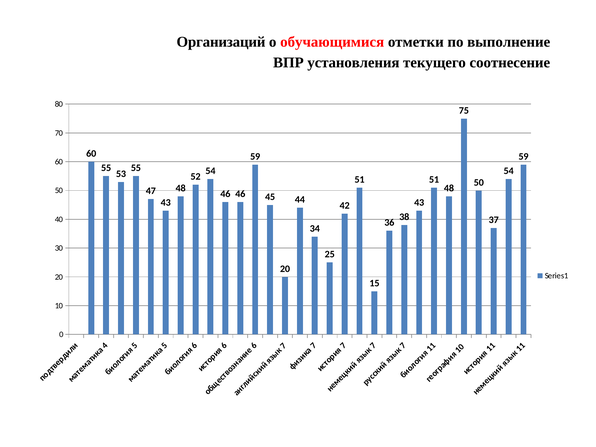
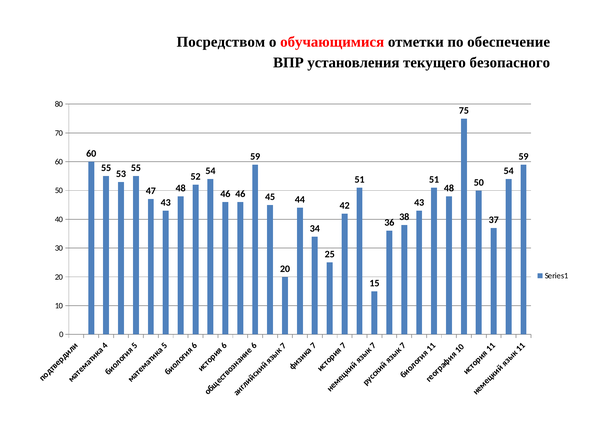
Организаций: Организаций -> Посредством (221, 42)
выполнение: выполнение -> обеспечение (509, 42)
соотнесение: соотнесение -> безопасного (510, 62)
